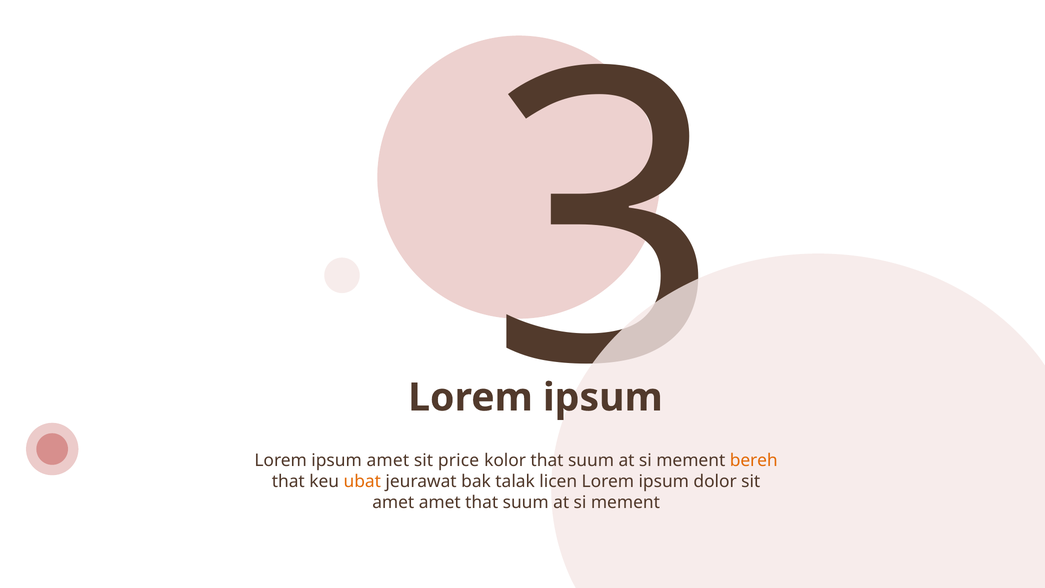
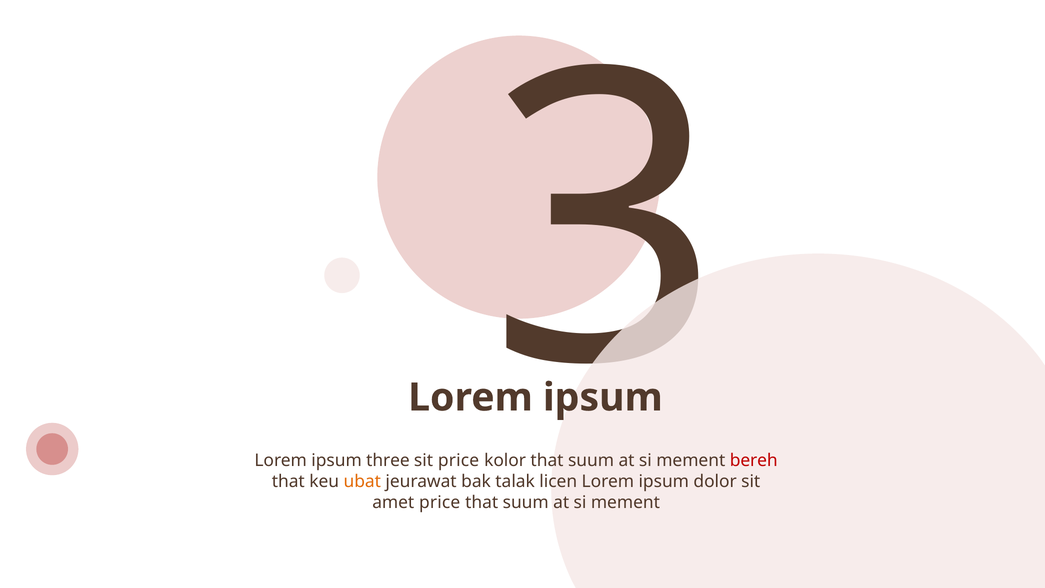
ipsum amet: amet -> three (388, 461)
bereh colour: orange -> red (754, 461)
amet amet: amet -> price (440, 502)
